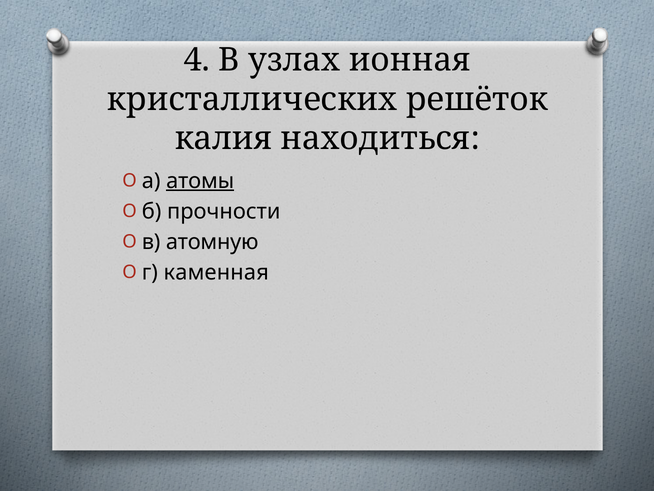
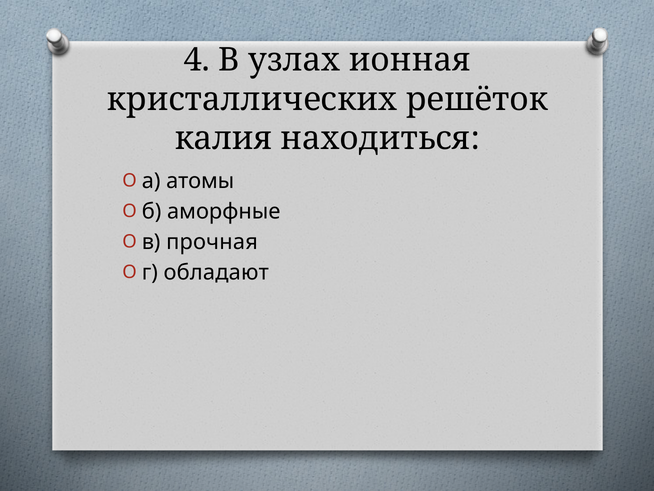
атомы underline: present -> none (200, 181)
прочности: прочности -> аморфные (224, 211)
атомную: атомную -> прочная (212, 242)
каменная: каменная -> обладают (216, 272)
